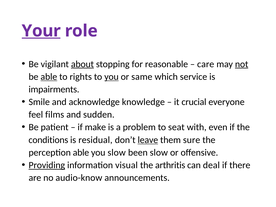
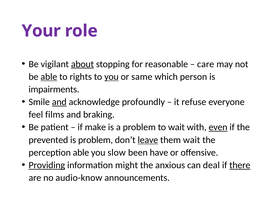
Your underline: present -> none (41, 31)
not underline: present -> none (242, 64)
service: service -> person (194, 77)
and underline: none -> present (59, 102)
knowledge: knowledge -> profoundly (143, 102)
crucial: crucial -> refuse (194, 102)
sudden: sudden -> braking (99, 115)
to seat: seat -> wait (176, 127)
even underline: none -> present (218, 127)
conditions: conditions -> prevented (48, 140)
is residual: residual -> problem (96, 140)
them sure: sure -> wait (192, 140)
been slow: slow -> have (159, 153)
visual: visual -> might (127, 165)
arthritis: arthritis -> anxious (170, 165)
there underline: none -> present (240, 165)
